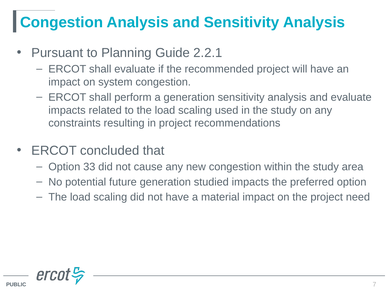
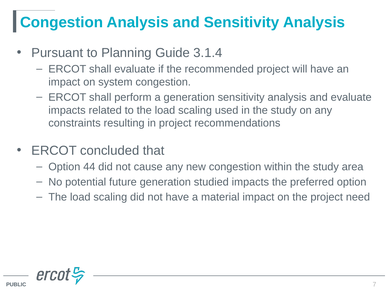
2.2.1: 2.2.1 -> 3.1.4 (208, 53)
33: 33 -> 44 (89, 167)
